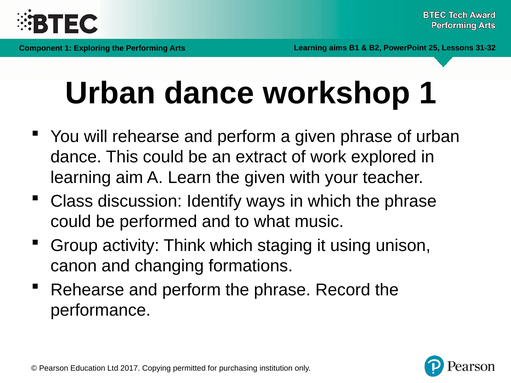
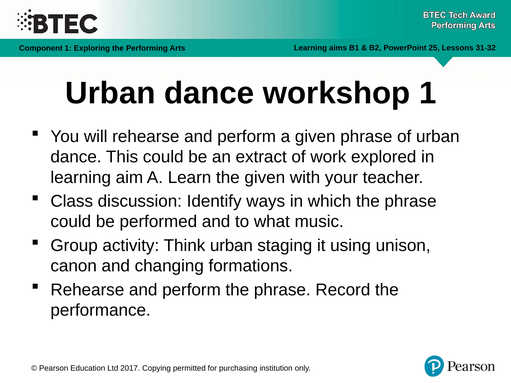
Think which: which -> urban (231, 246)
